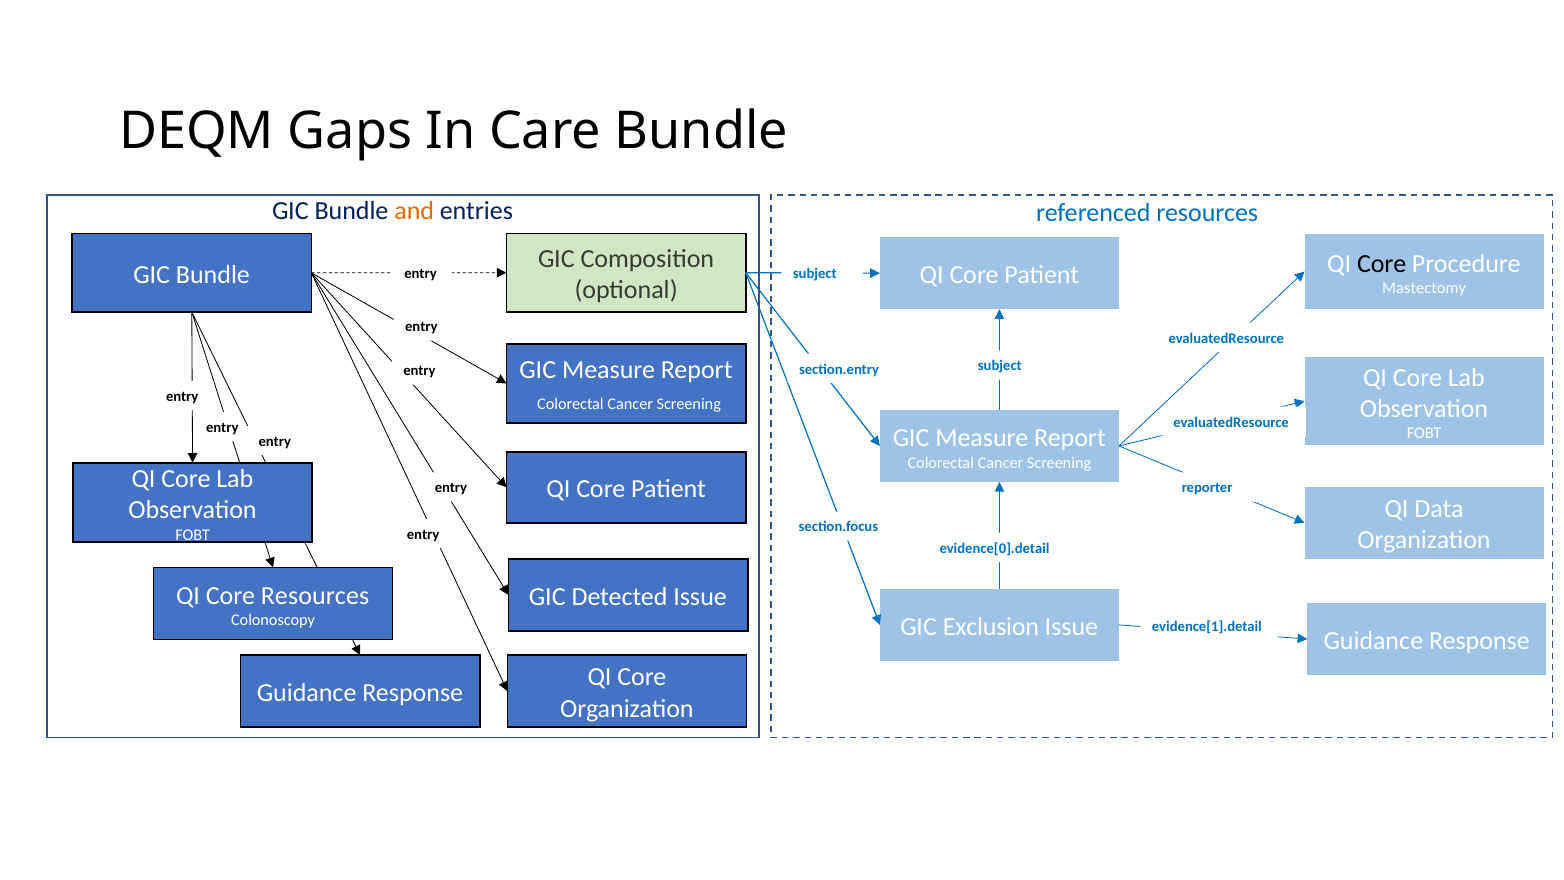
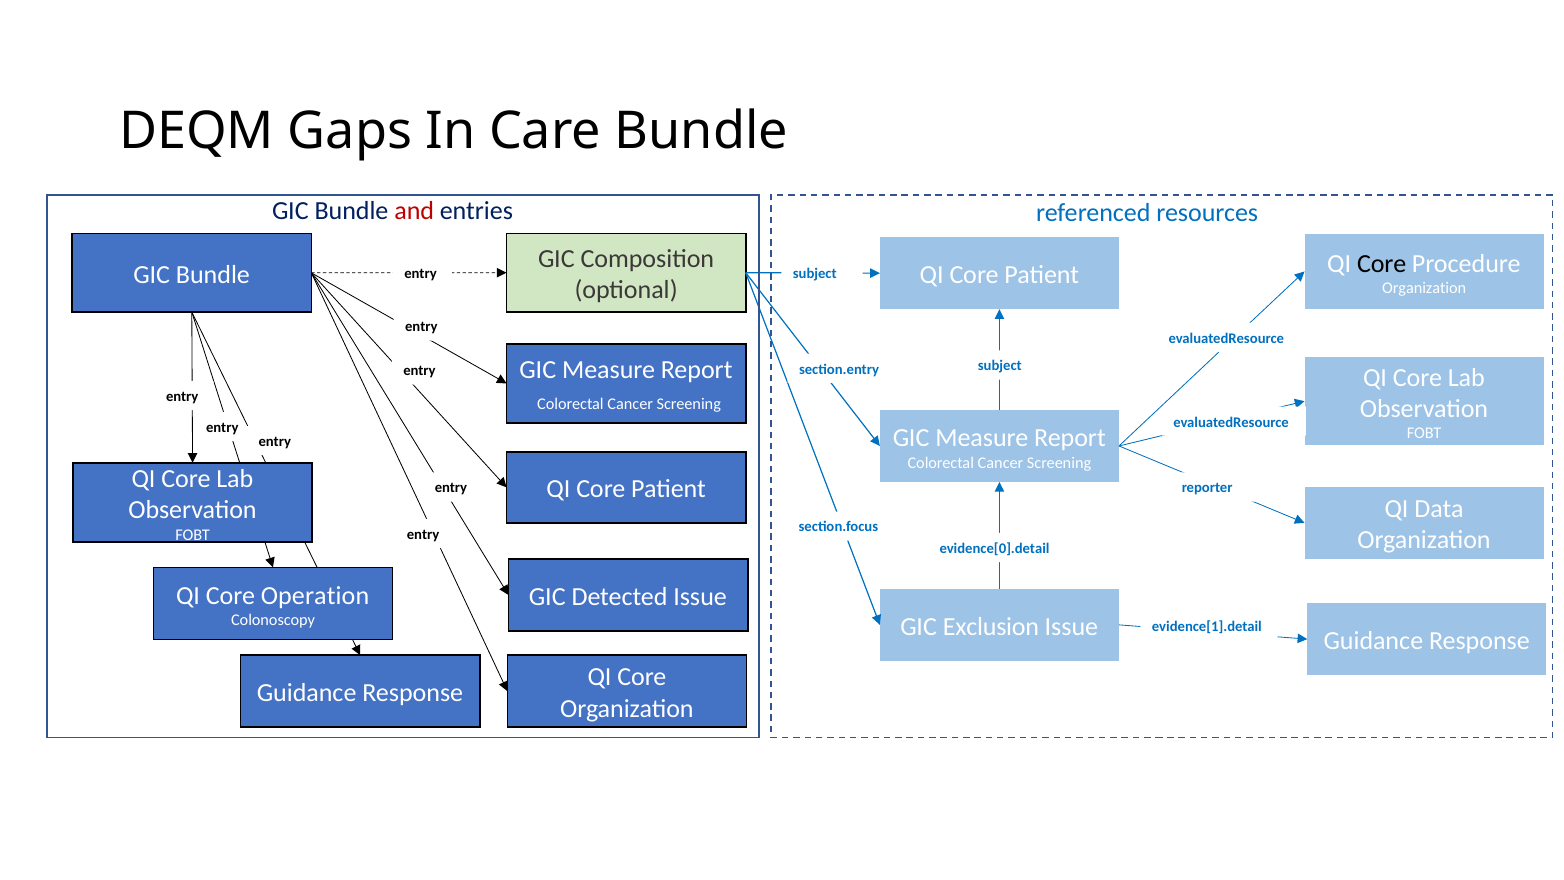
and colour: orange -> red (414, 211)
Mastectomy: Mastectomy -> Organization (1424, 288)
Core Resources: Resources -> Operation (315, 595)
